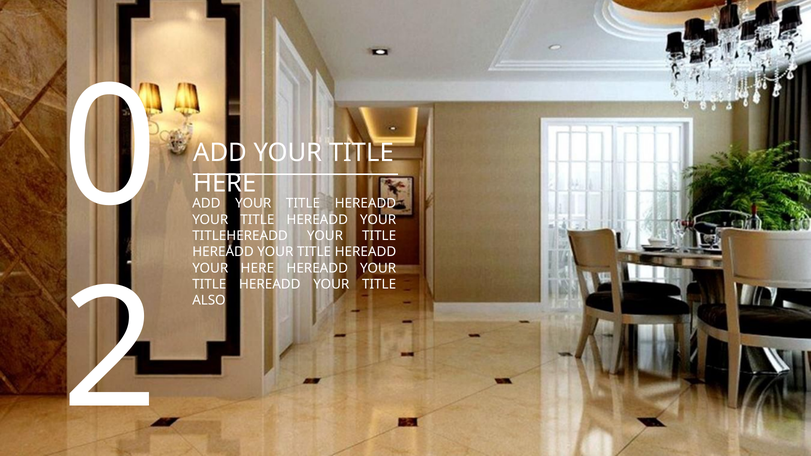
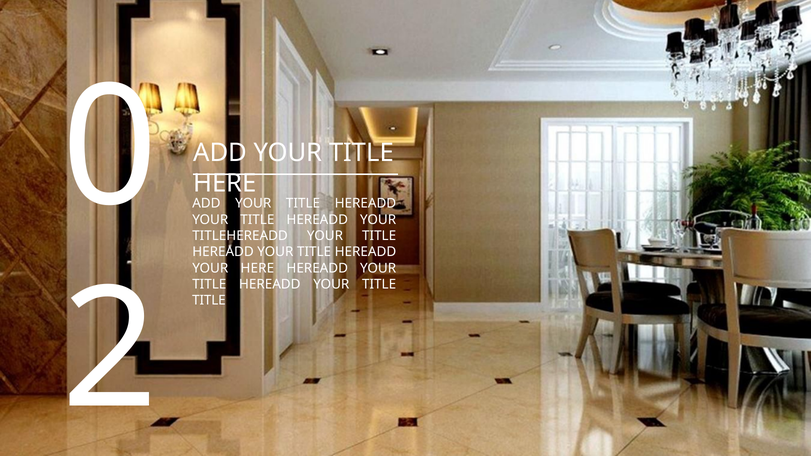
ALSO: ALSO -> TITLE (209, 301)
